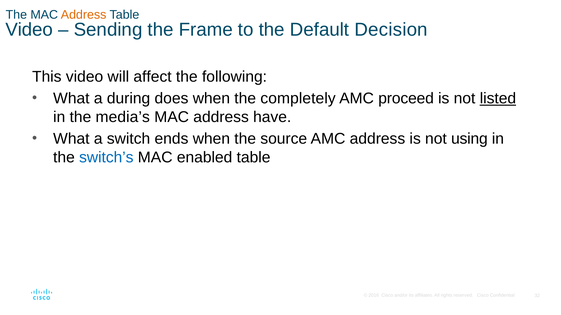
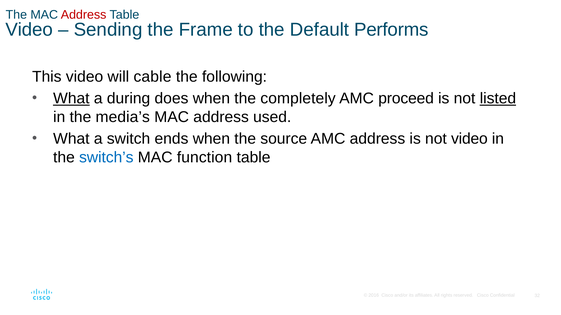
Address colour: orange -> red (84, 15)
Decision: Decision -> Performs (391, 30)
affect: affect -> cable (152, 77)
What underline: none -> present (71, 99)
have: have -> used (272, 117)
not using: using -> video (469, 139)
enabled: enabled -> function (205, 158)
